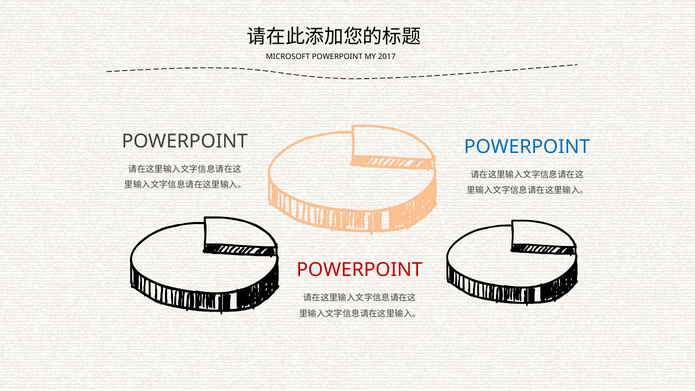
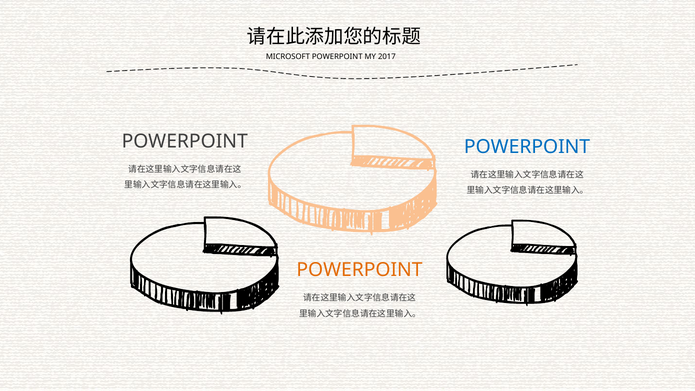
POWERPOINT colour: red -> orange (359, 270)
